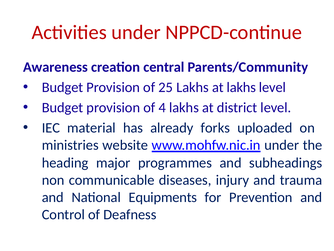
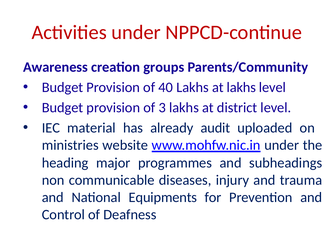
central: central -> groups (164, 67)
25: 25 -> 40 (166, 87)
4: 4 -> 3 (162, 107)
forks: forks -> audit (215, 128)
